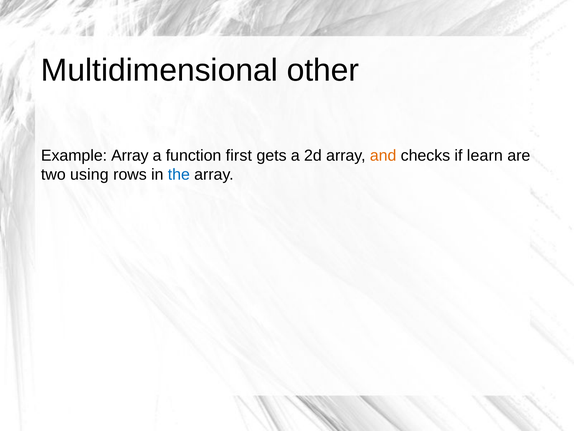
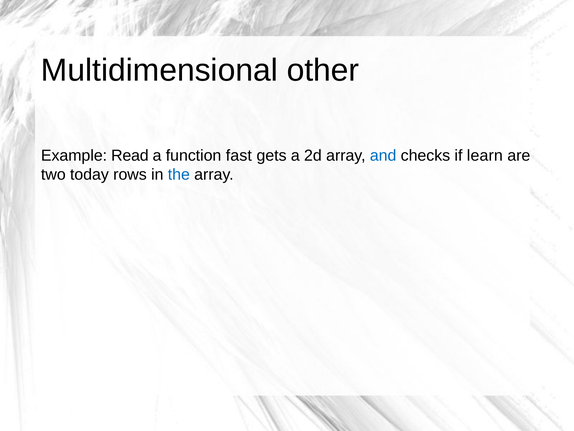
Example Array: Array -> Read (130, 155)
first: first -> fast (239, 155)
and colour: orange -> blue (383, 155)
using: using -> today (89, 174)
